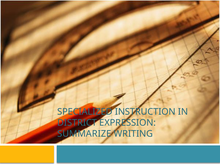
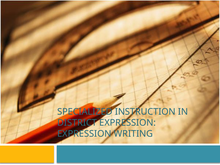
SUMMARIZE: SUMMARIZE -> EXPRESSION (84, 134)
